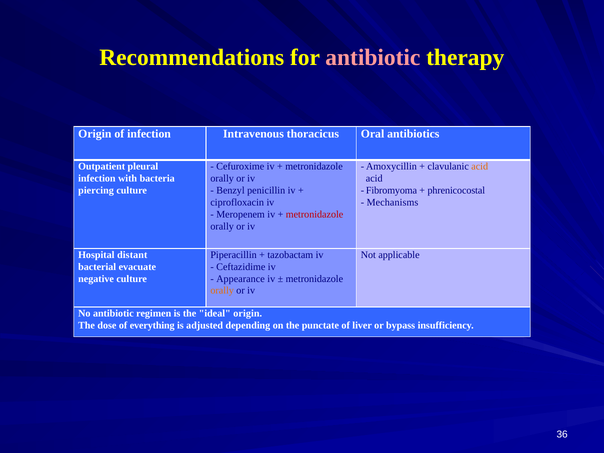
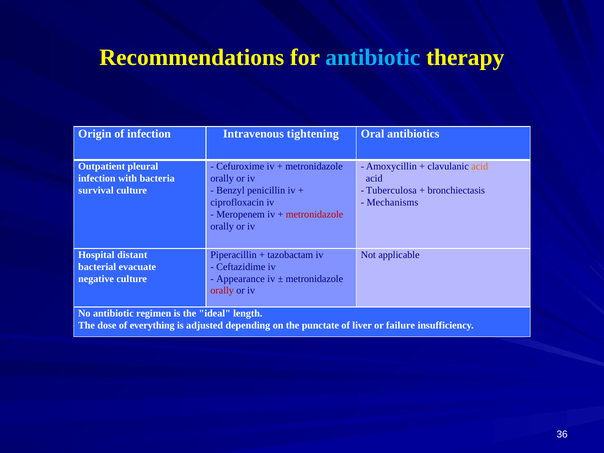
antibiotic colour: pink -> light blue (373, 58)
thoracicus: thoracicus -> tightening (313, 134)
piercing: piercing -> survival (96, 190)
Fibromyoma: Fibromyoma -> Tuberculosa (391, 190)
phrenicocostal: phrenicocostal -> bronchiectasis (456, 190)
orally colour: orange -> red (222, 291)
ideal origin: origin -> length (248, 313)
bypass: bypass -> failure (401, 325)
